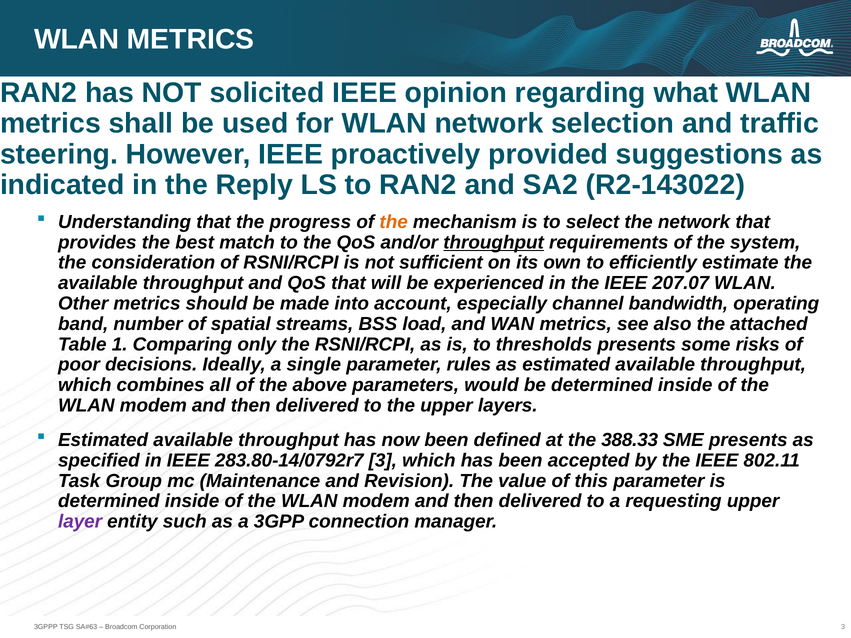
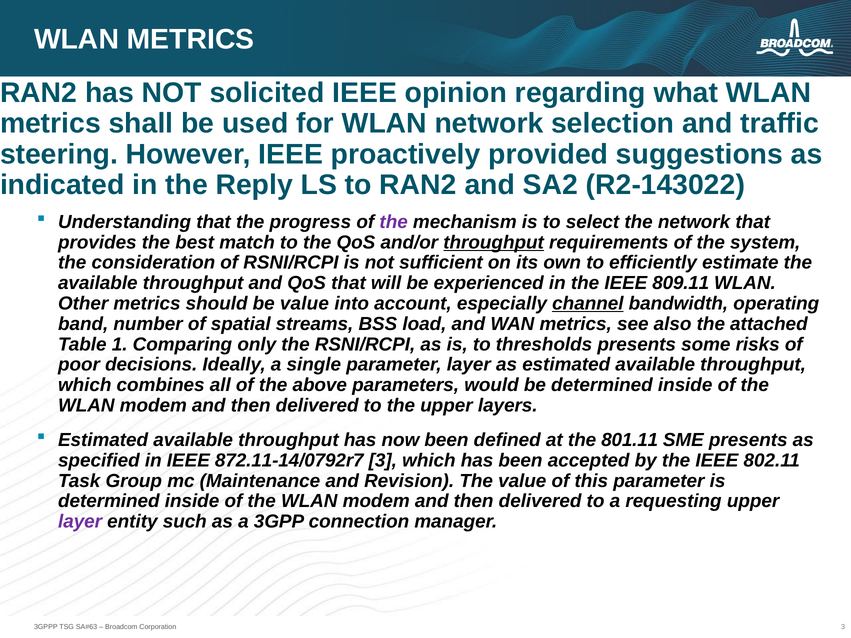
the colour: orange -> purple (394, 222)
207.07: 207.07 -> 809.11 (681, 283)
be made: made -> value (304, 304)
channel underline: none -> present (588, 304)
parameter rules: rules -> layer (469, 365)
388.33: 388.33 -> 801.11 (630, 440)
283.80-14/0792r7: 283.80-14/0792r7 -> 872.11-14/0792r7 (289, 461)
